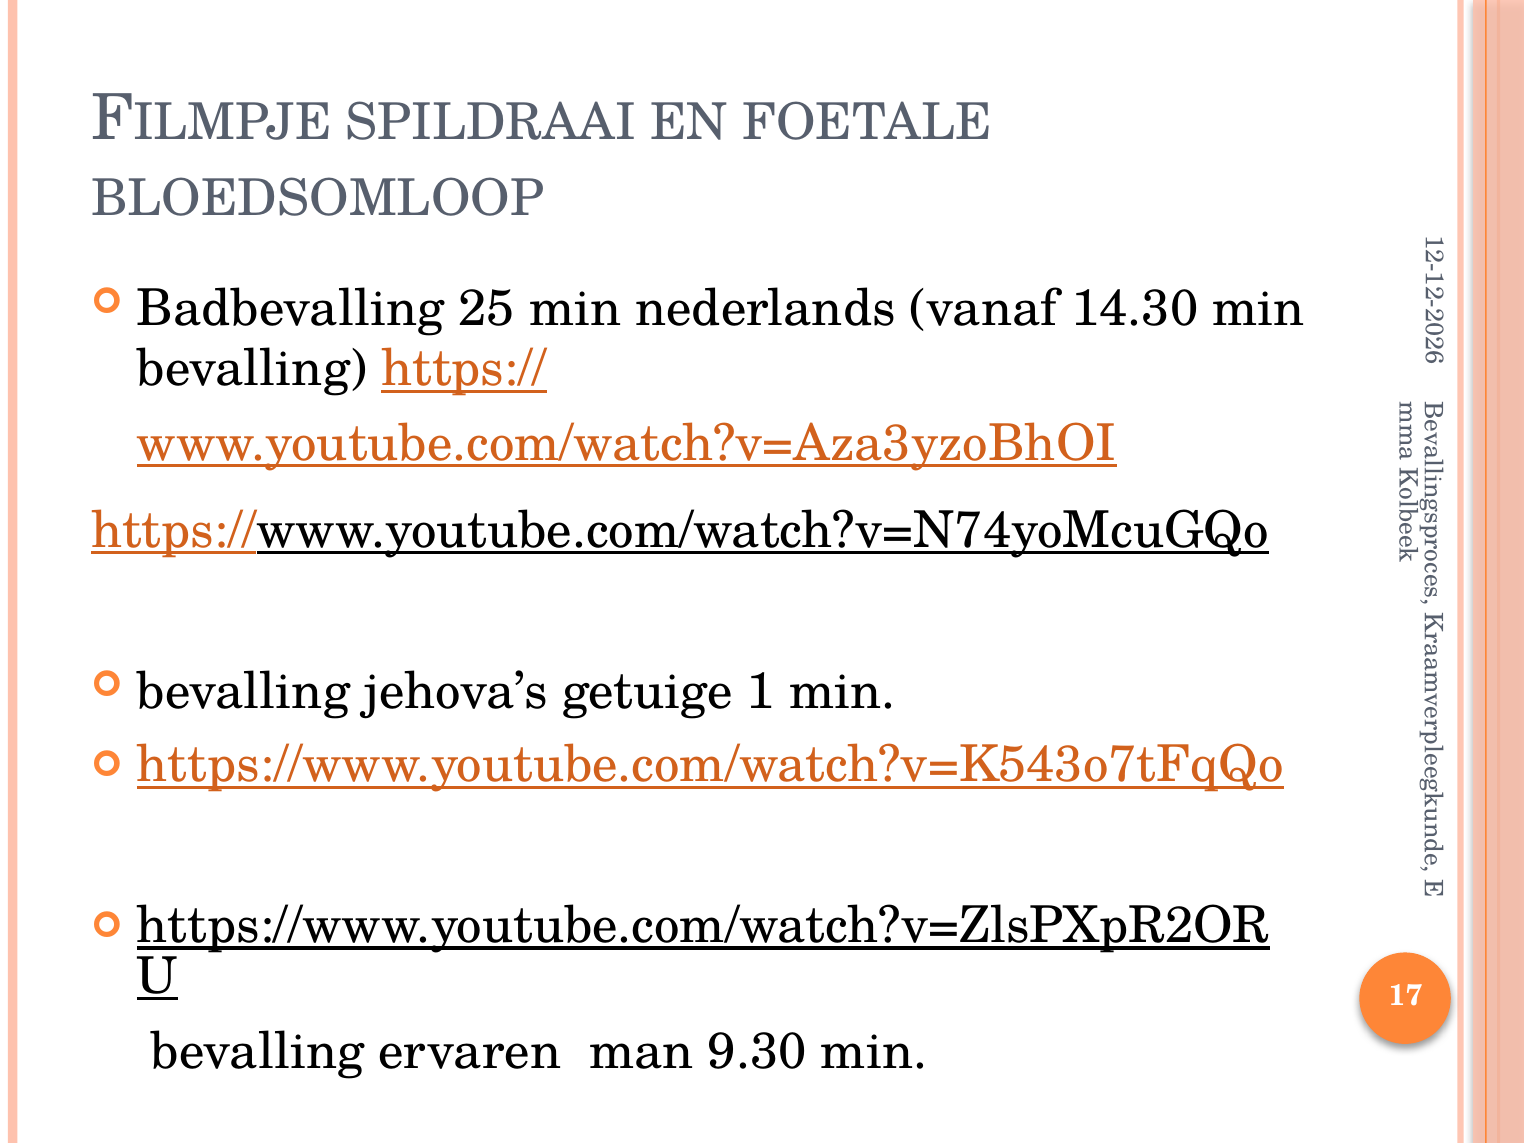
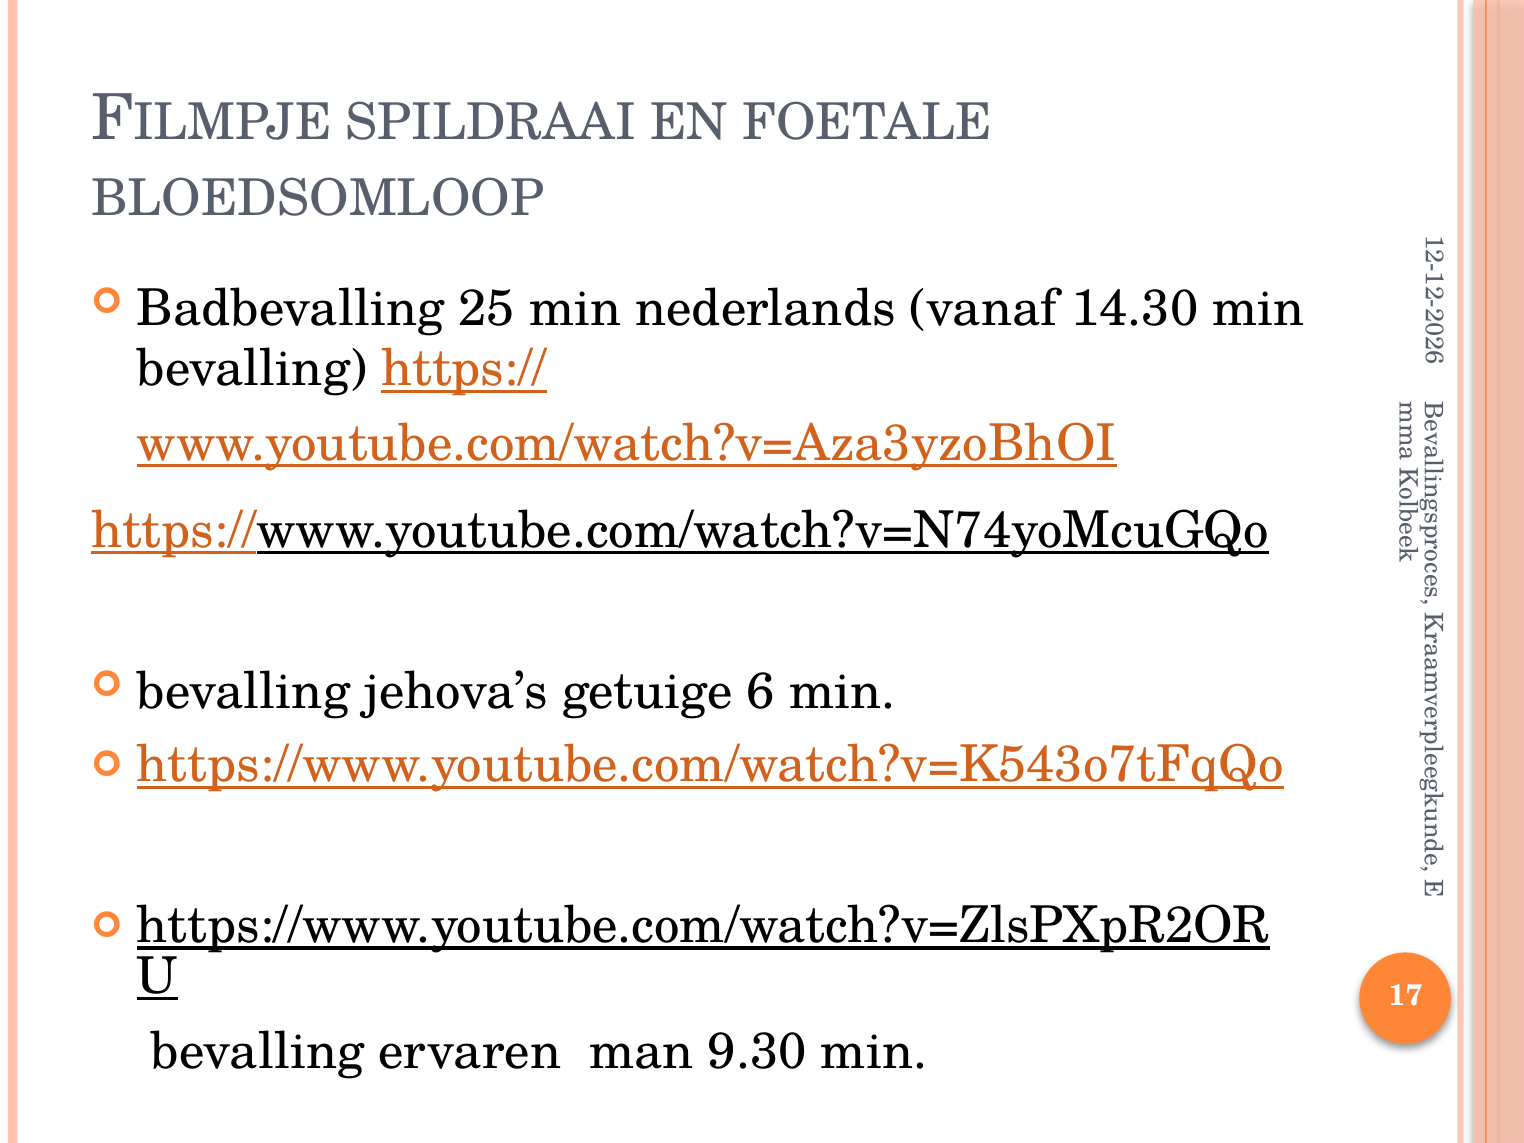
getuige 1: 1 -> 6 (761, 692)
